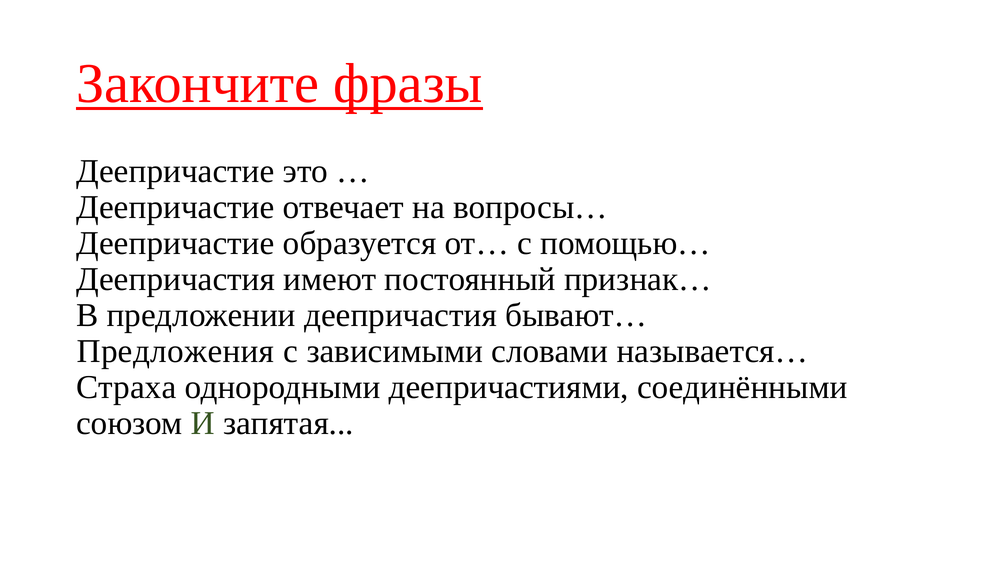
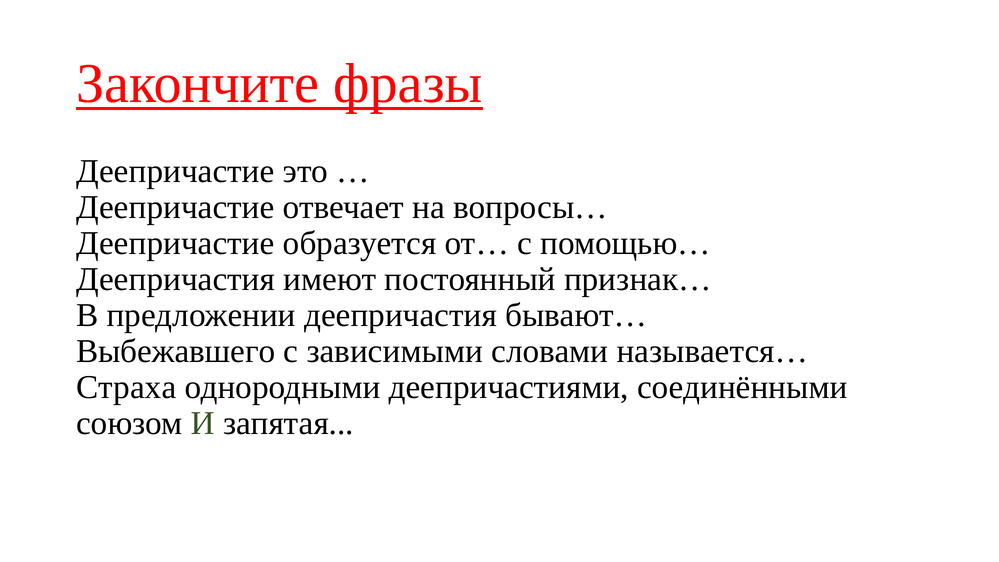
Предложения: Предложения -> Выбежавшего (176, 351)
